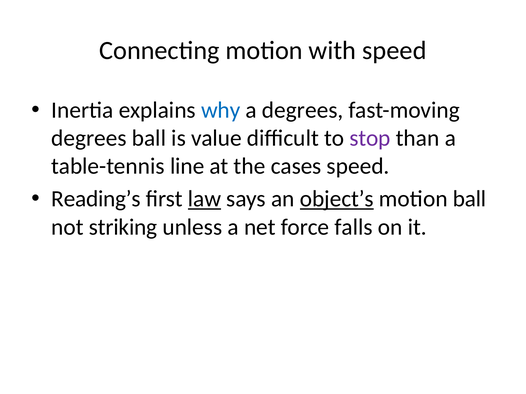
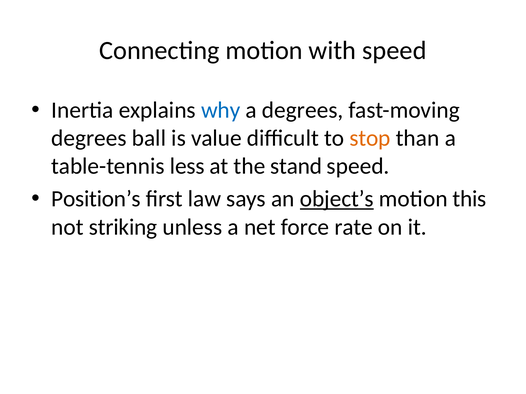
stop colour: purple -> orange (370, 138)
line: line -> less (187, 166)
cases: cases -> stand (296, 166)
Reading’s: Reading’s -> Position’s (96, 199)
law underline: present -> none (204, 199)
motion ball: ball -> this (469, 199)
falls: falls -> rate (354, 227)
